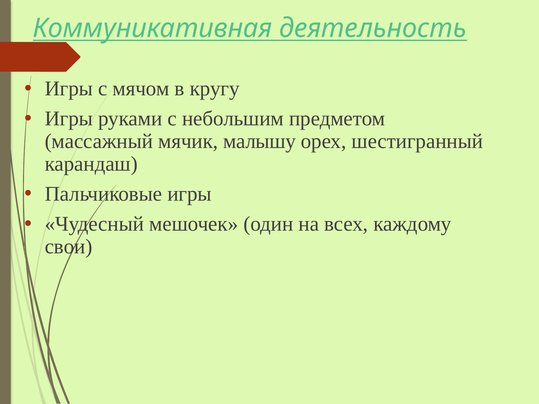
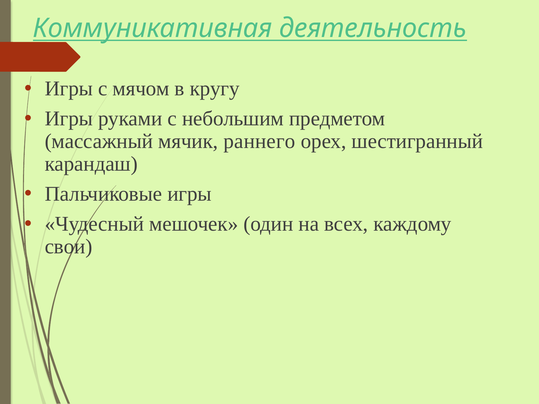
малышу: малышу -> раннего (259, 141)
